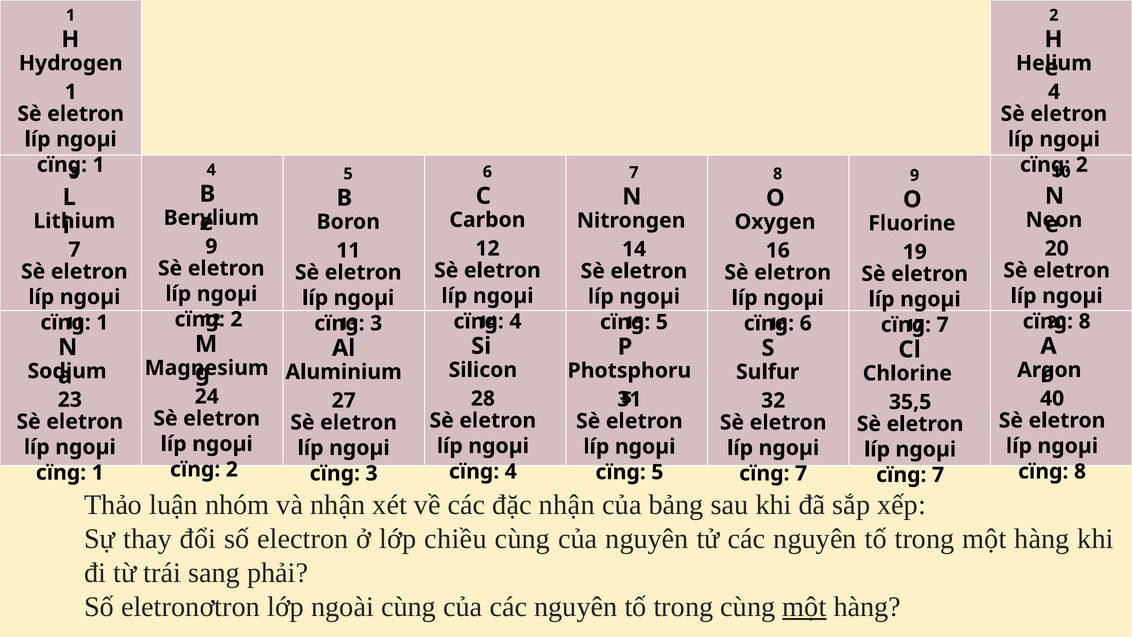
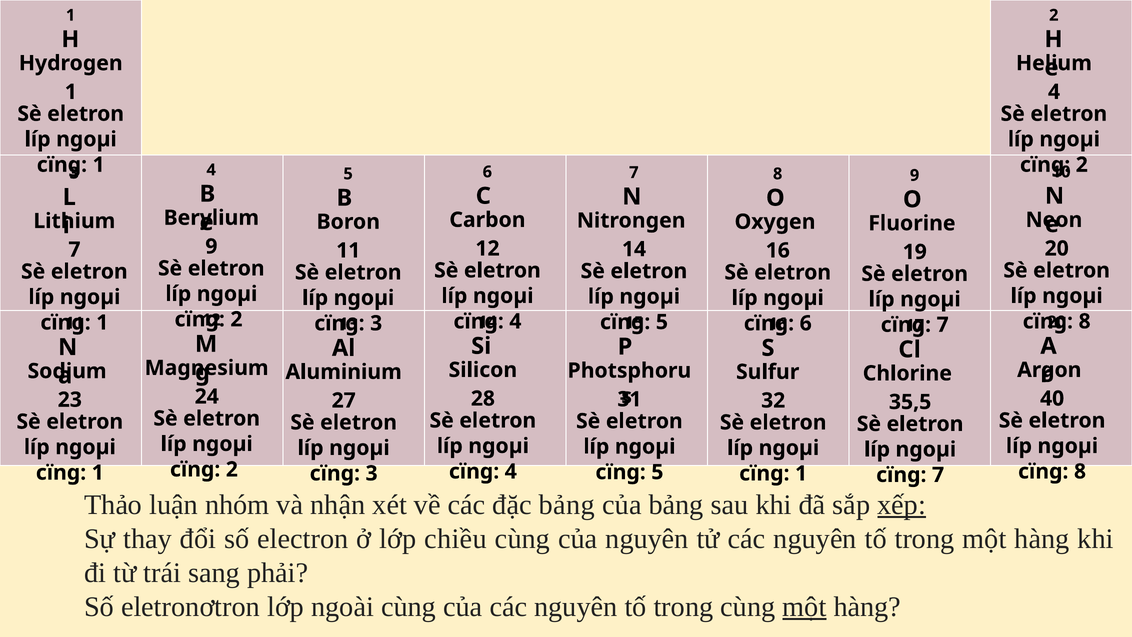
7: 7 -> 1 (801, 473)
đặc nhận: nhận -> bảng (567, 505)
xếp underline: none -> present (902, 505)
